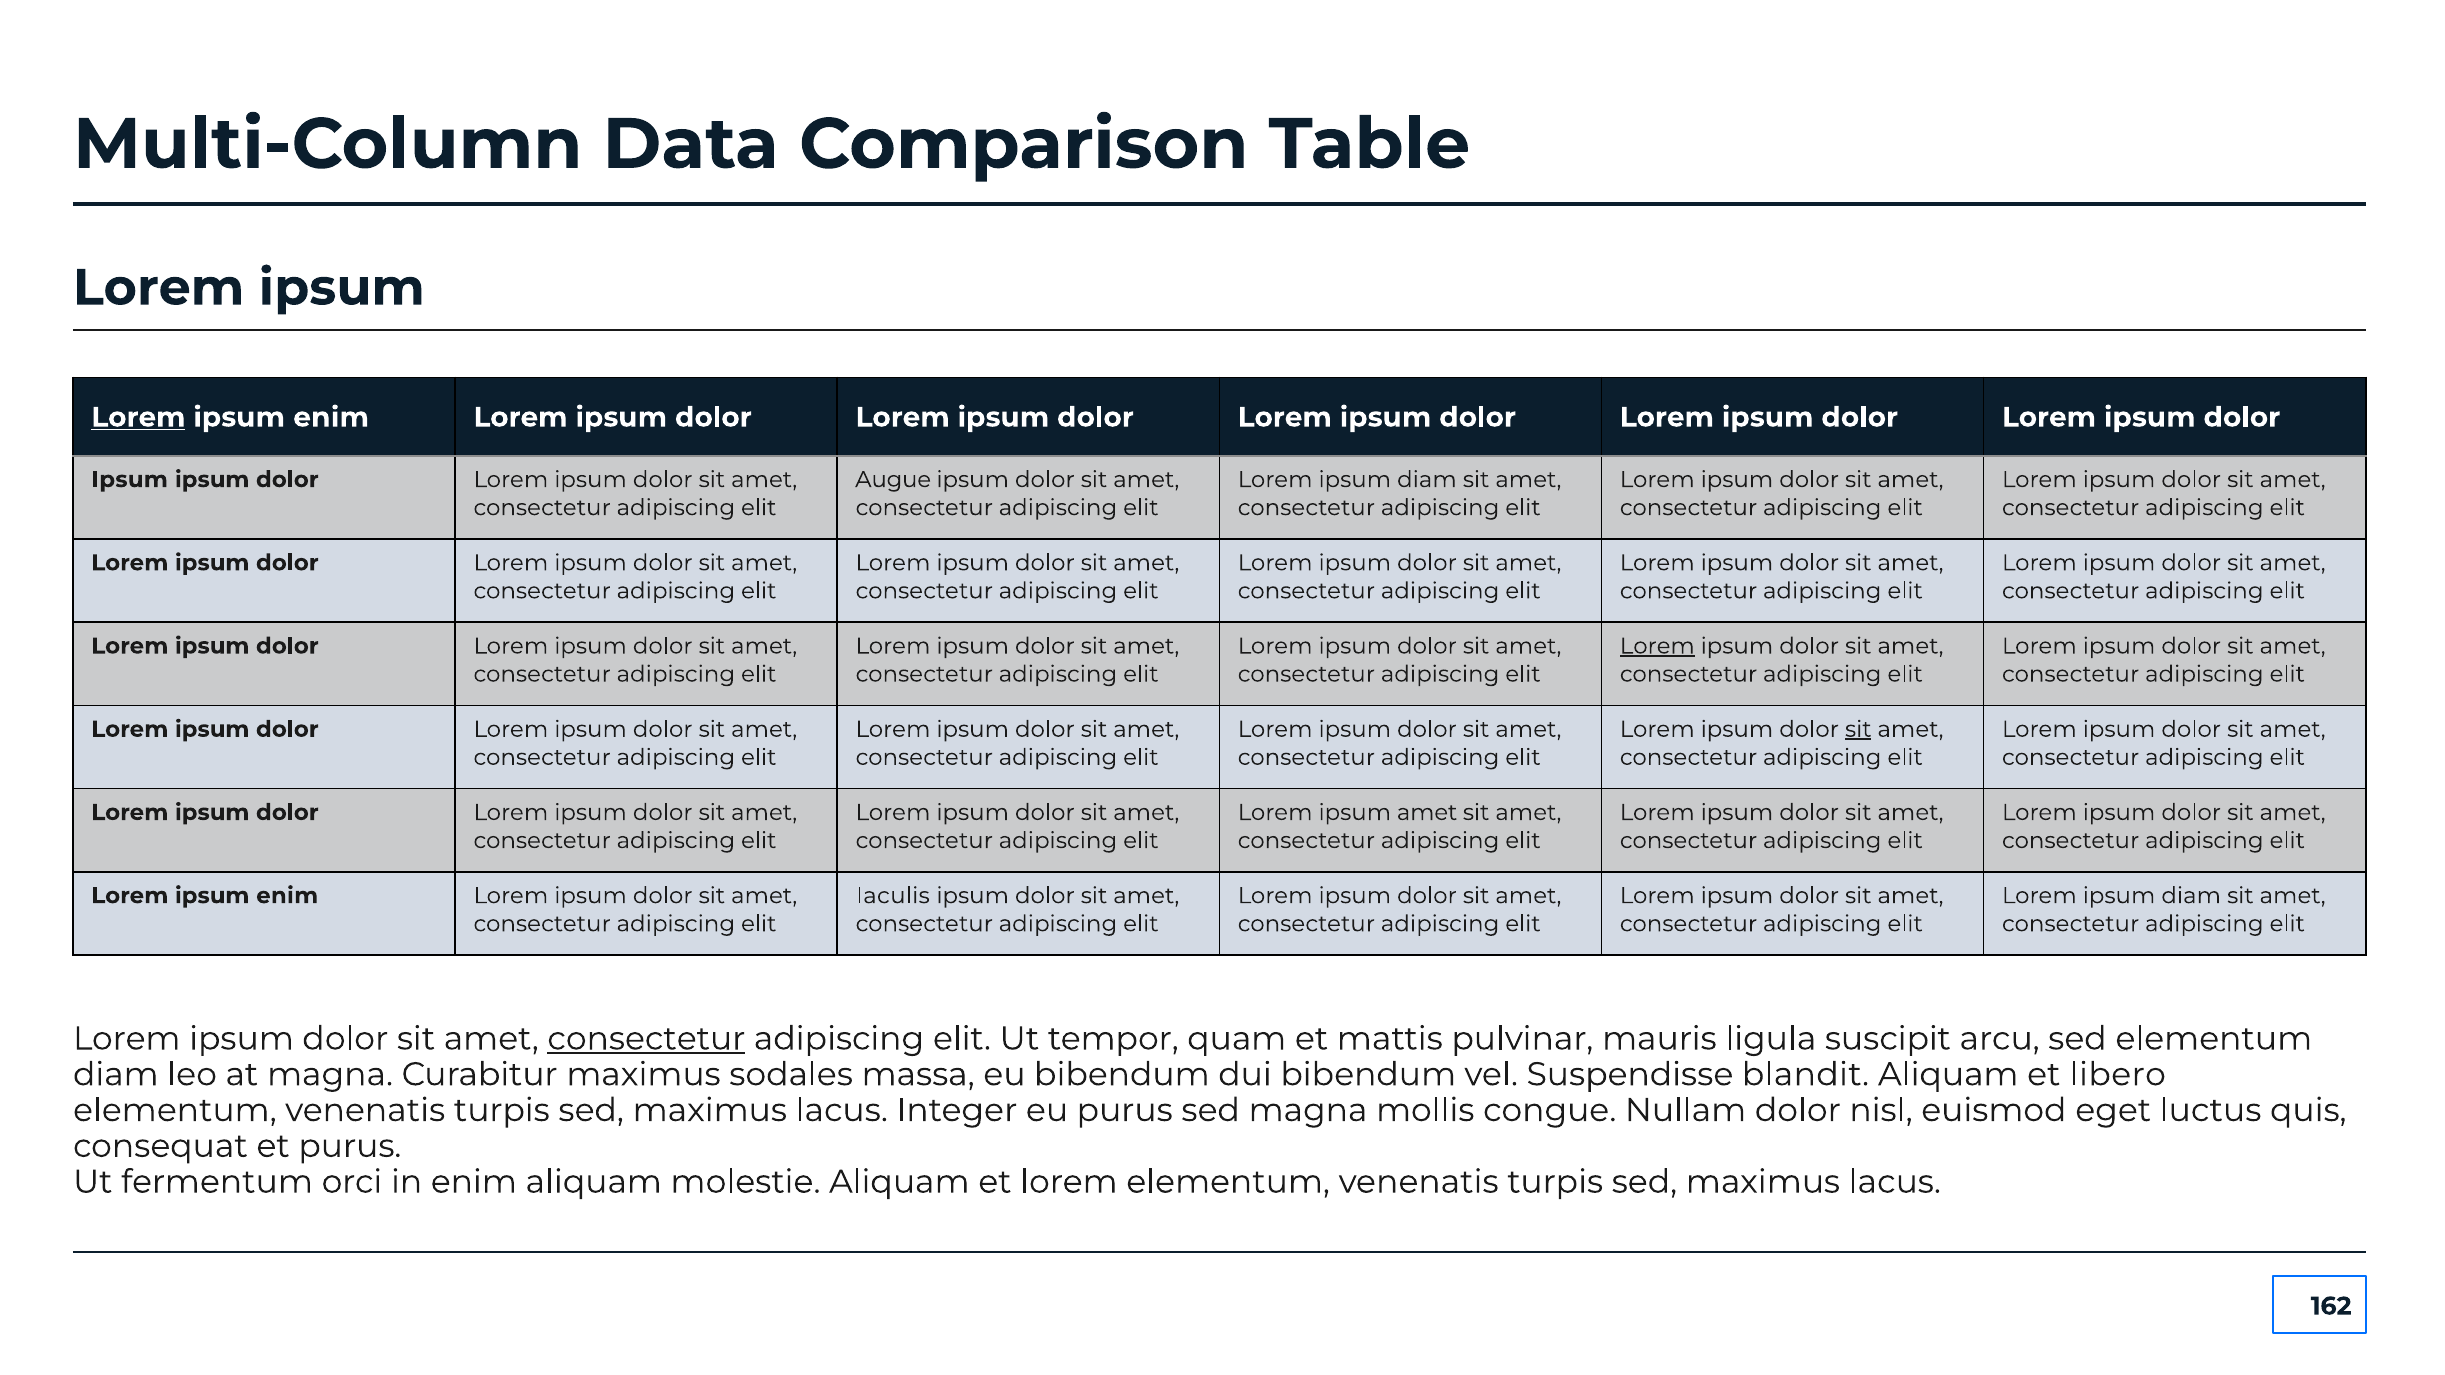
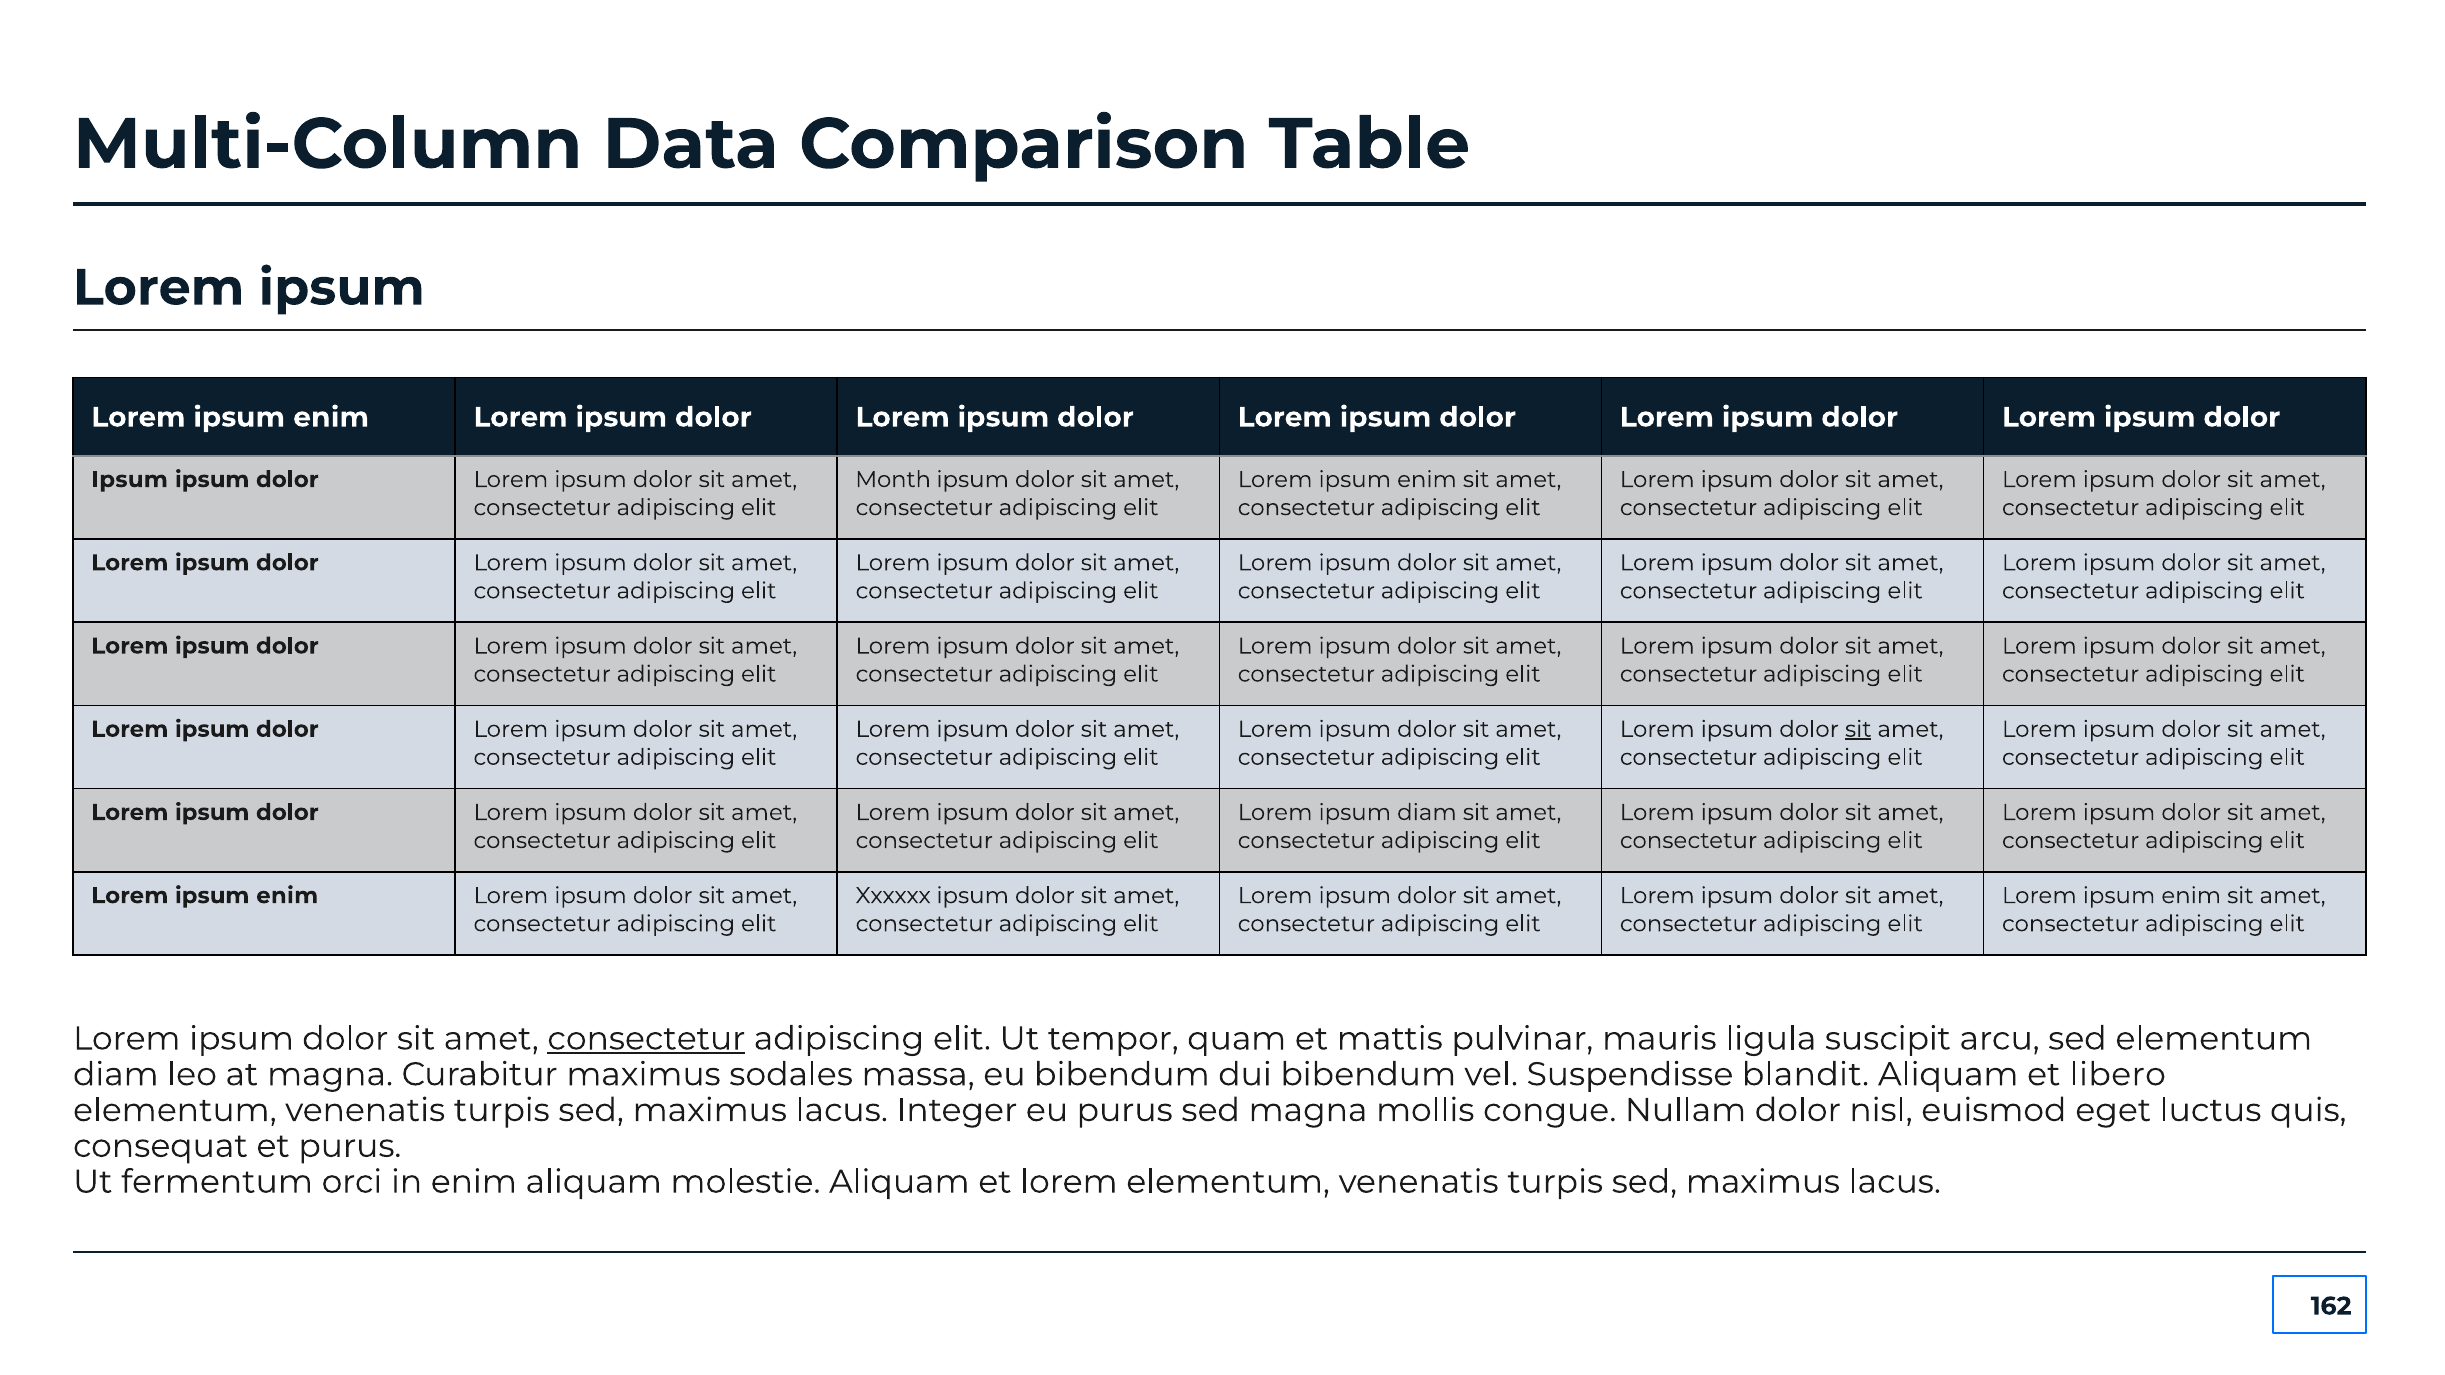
Lorem underline: present -> none (138, 417)
Augue: Augue -> Month (893, 480)
diam: diam -> enim (1427, 480)
Lorem underline: present -> none (1657, 646)
ipsum amet: amet -> diam (1427, 813)
Iaculis: Iaculis -> Xxxxxx (893, 896)
diam: diam -> enim (2191, 896)
